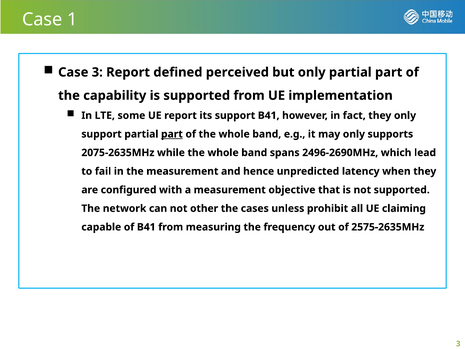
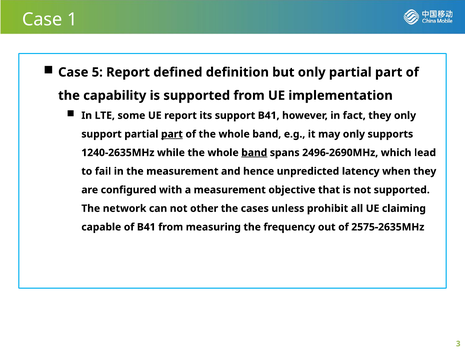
Case 3: 3 -> 5 (97, 72)
perceived: perceived -> definition (237, 72)
2075-2635MHz: 2075-2635MHz -> 1240-2635MHz (118, 153)
band underline: none -> present (254, 153)
